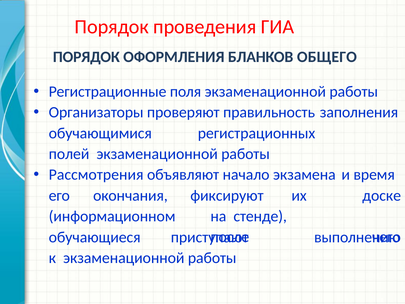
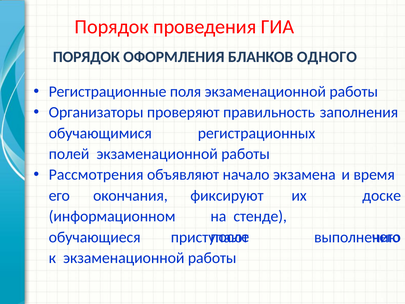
ОБЩЕГО: ОБЩЕГО -> ОДНОГО (327, 57)
